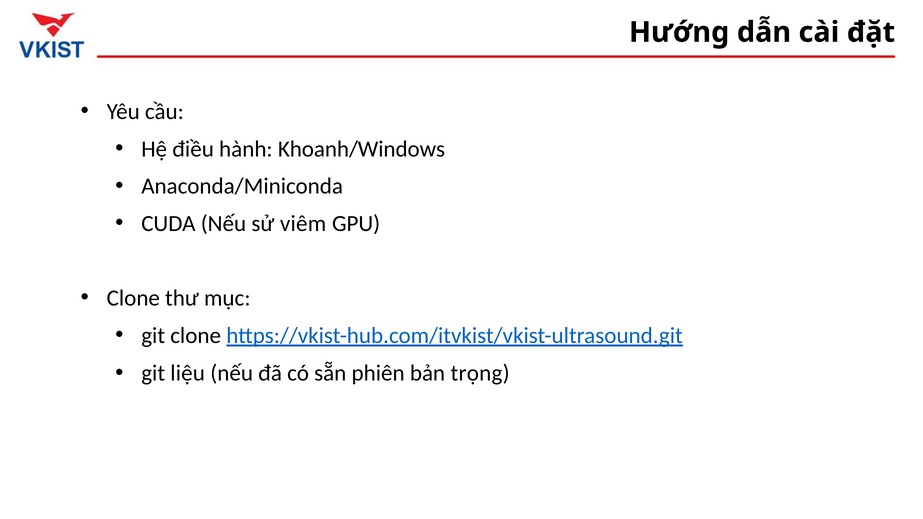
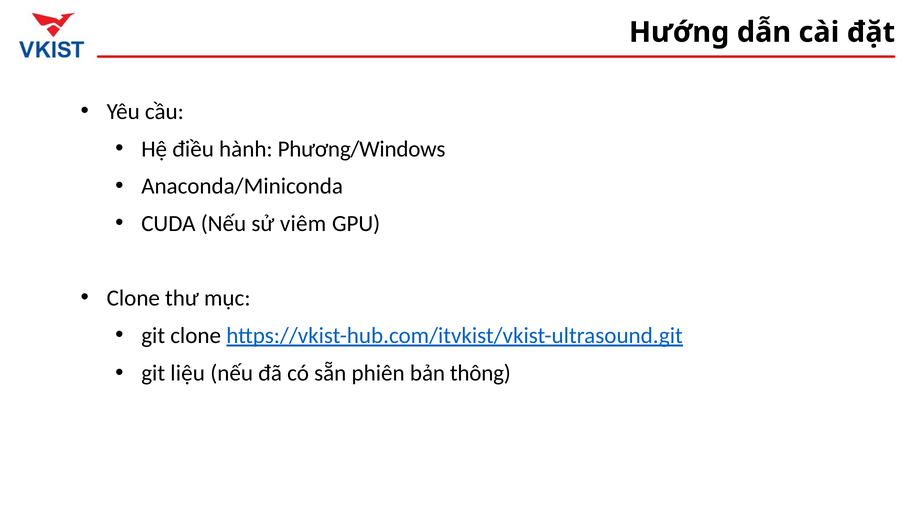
Khoanh/Windows: Khoanh/Windows -> Phương/Windows (362, 149)
trọng: trọng -> thông (480, 373)
